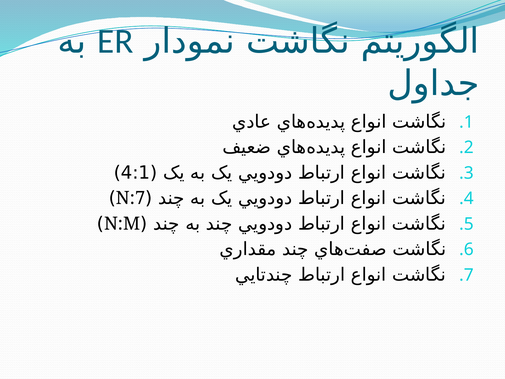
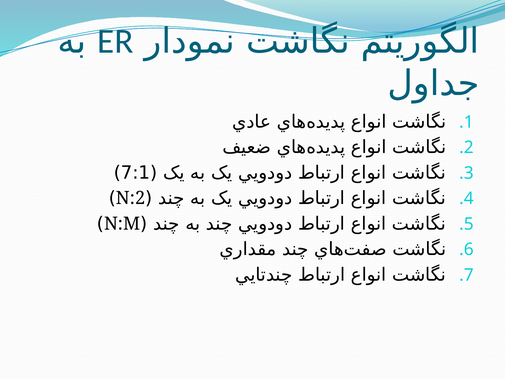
4:1: 4:1 -> 7:1 (135, 173)
N:7: N:7 -> N:2 (131, 198)
